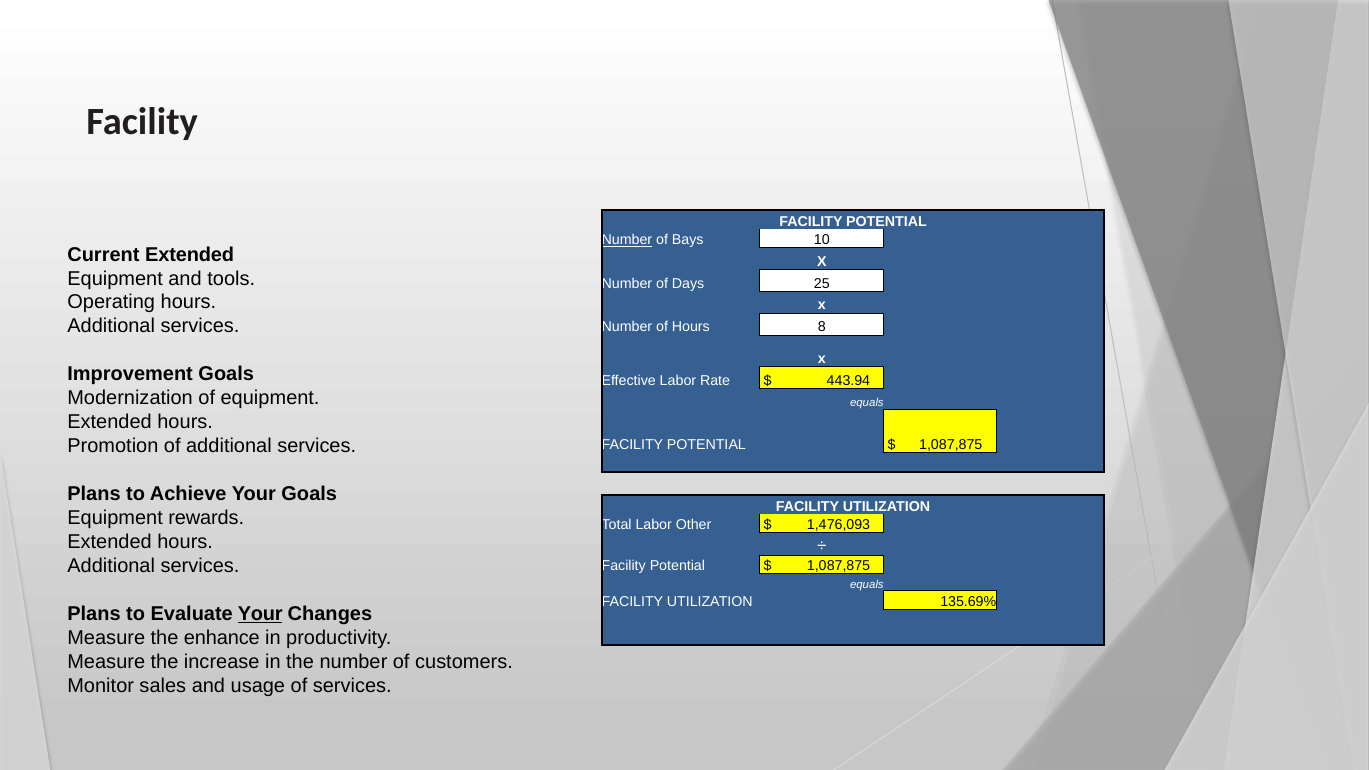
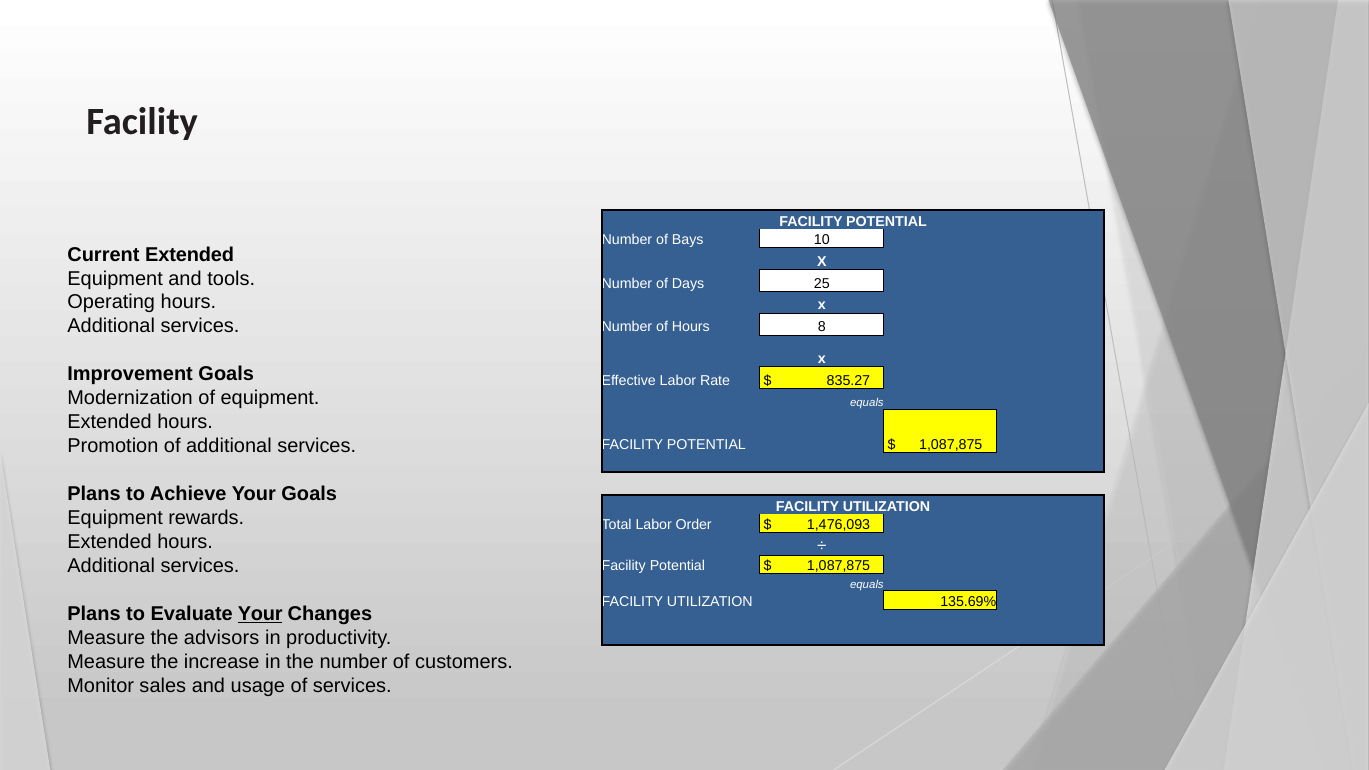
Number underline: present -> none (627, 240)
443.94: 443.94 -> 835.27 (848, 381)
Other: Other -> Order (694, 525)
enhance: enhance -> advisors (222, 638)
